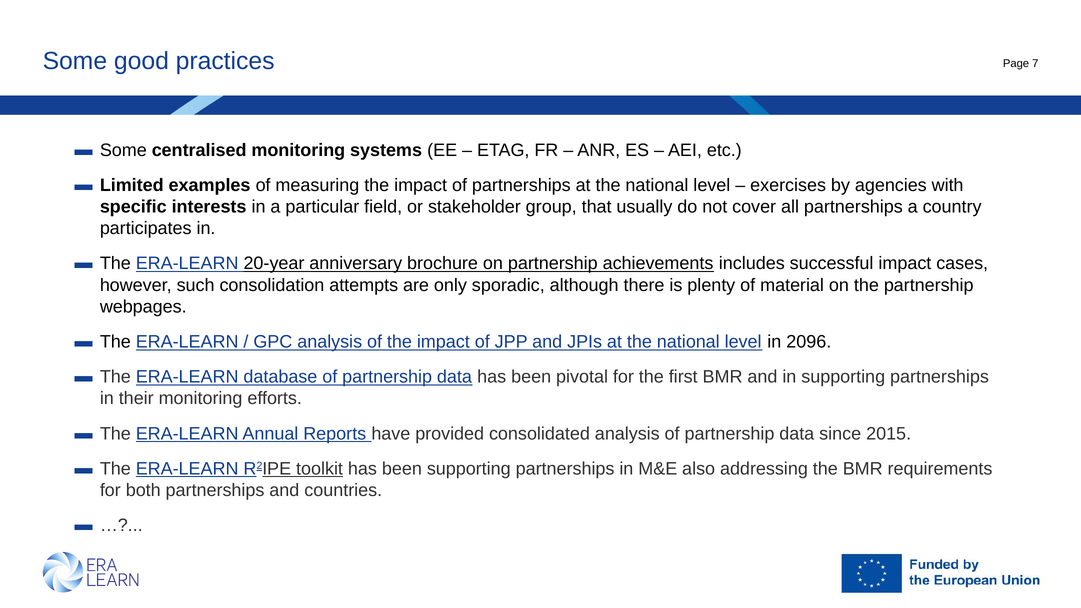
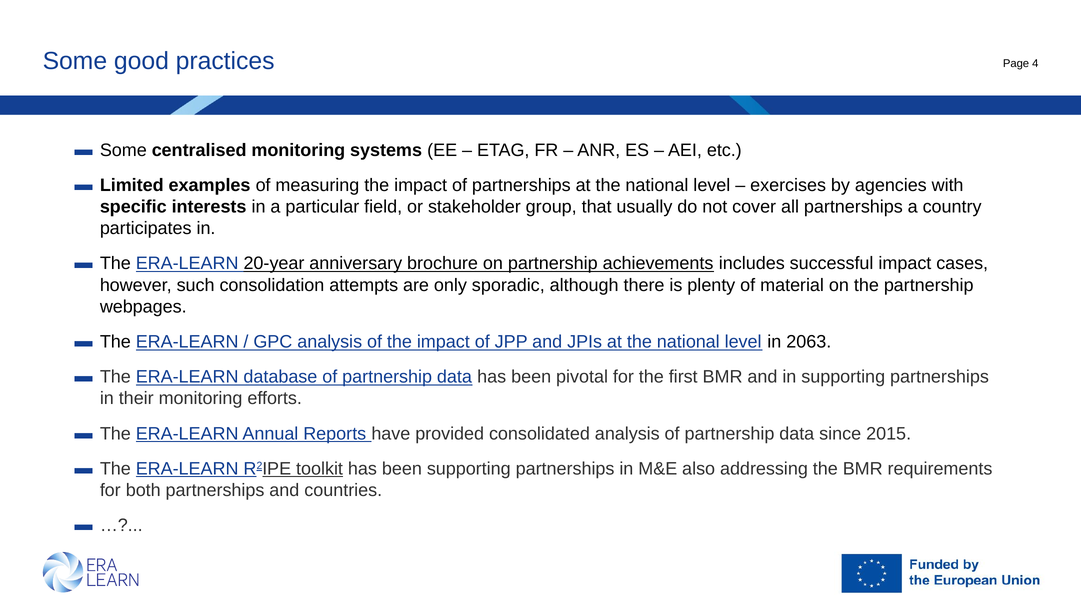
7: 7 -> 4 (1035, 63)
2096: 2096 -> 2063 (809, 342)
